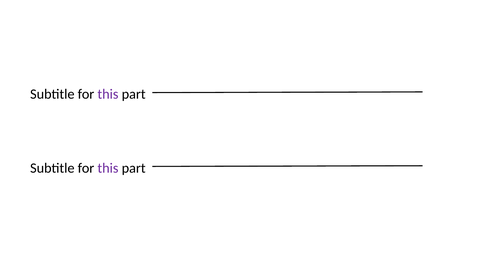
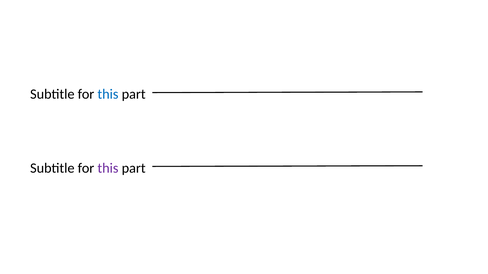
this colour: purple -> blue (108, 94)
